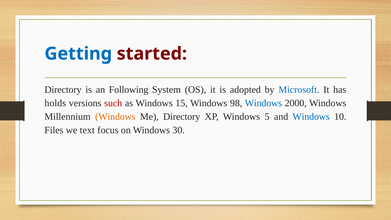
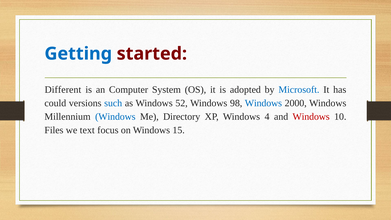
Directory: Directory -> Different (63, 90)
Following: Following -> Computer (129, 90)
holds: holds -> could (55, 103)
such colour: red -> blue (113, 103)
15: 15 -> 52 (182, 103)
Windows colour: orange -> blue (115, 117)
5: 5 -> 4 (267, 117)
Windows colour: blue -> red (311, 117)
30: 30 -> 15 (179, 130)
